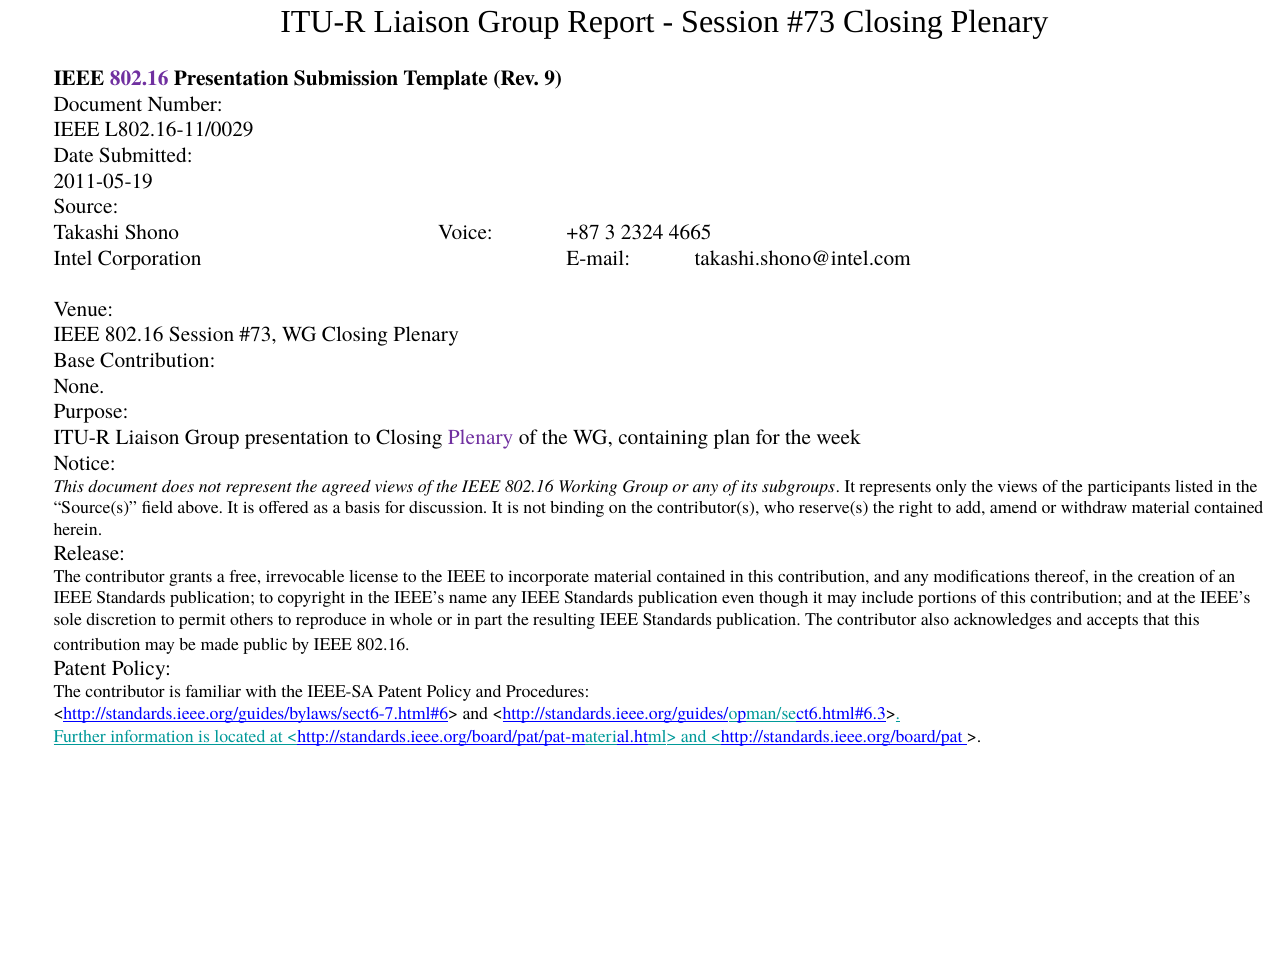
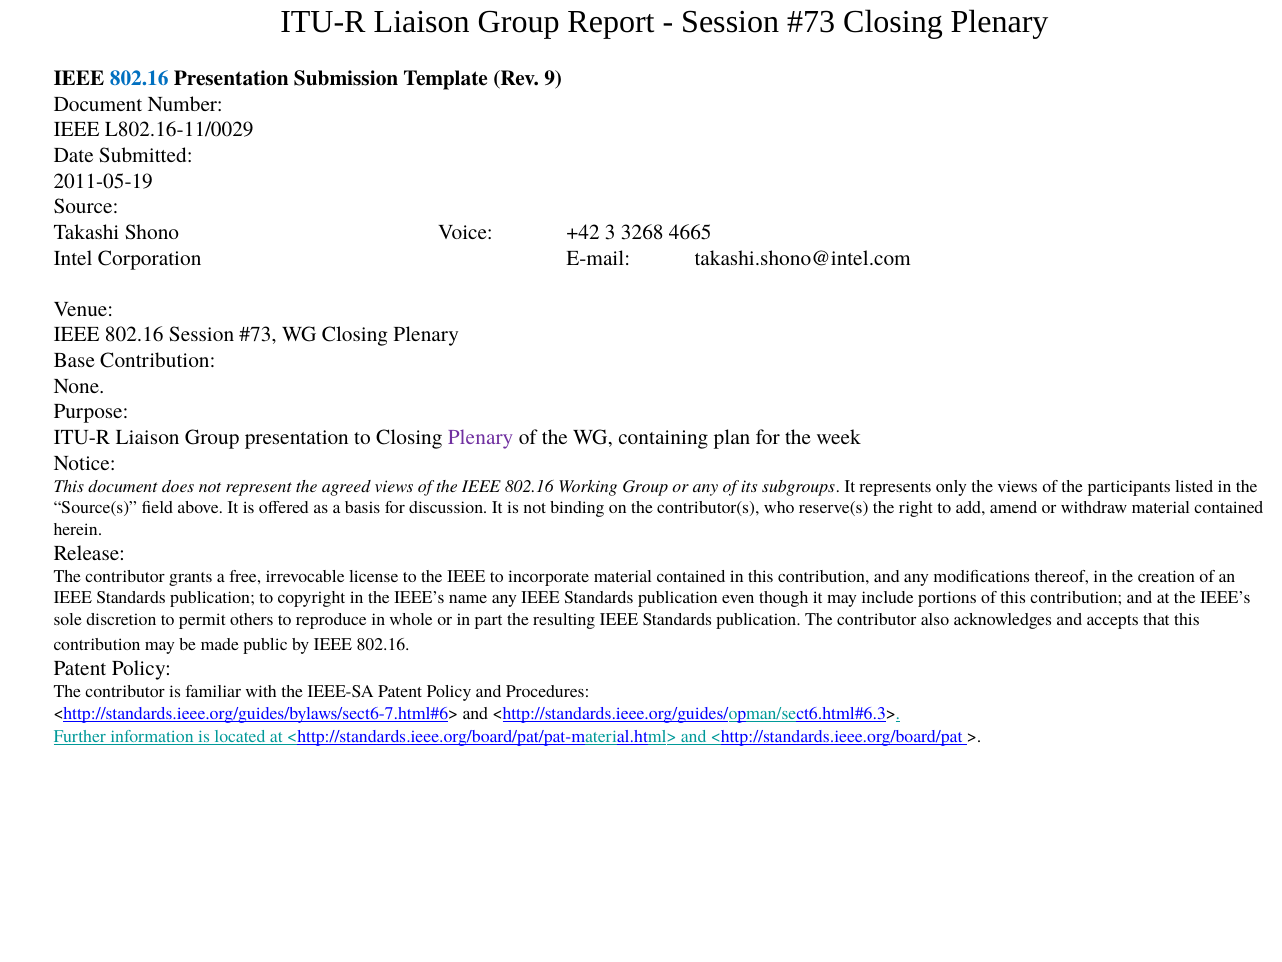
802.16 colour: purple -> blue (139, 78)
+87: +87 -> +42 (583, 232)
2324: 2324 -> 3268 (642, 232)
